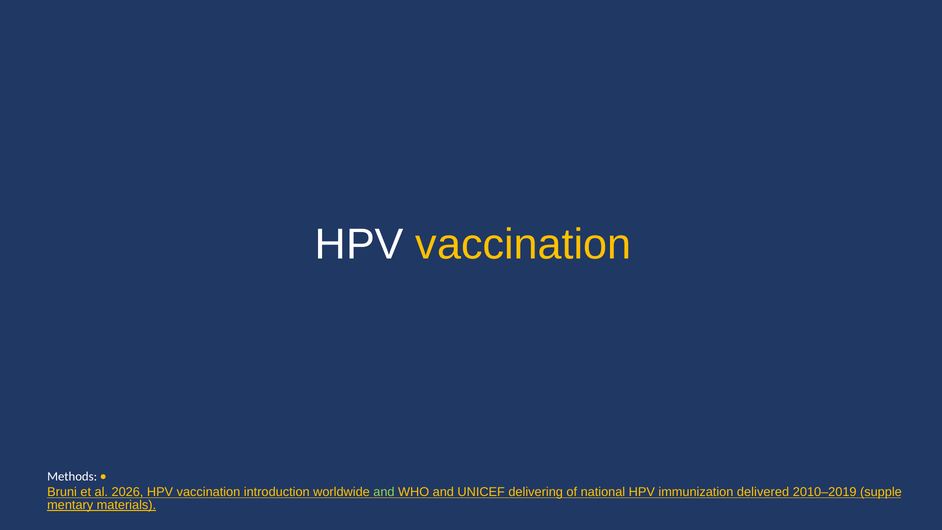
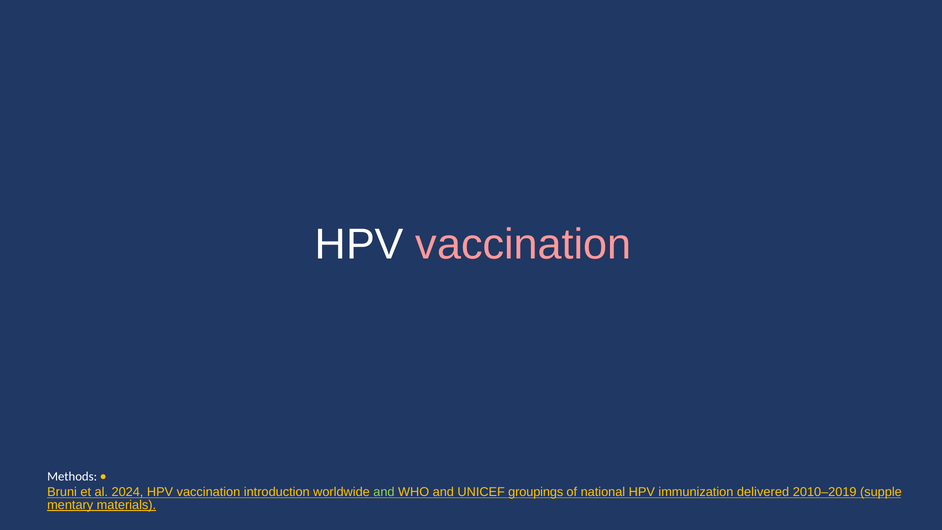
vaccination colour: yellow -> pink (523, 244)
2026: 2026 -> 2024 (127, 492)
delivering: delivering -> groupings (536, 492)
